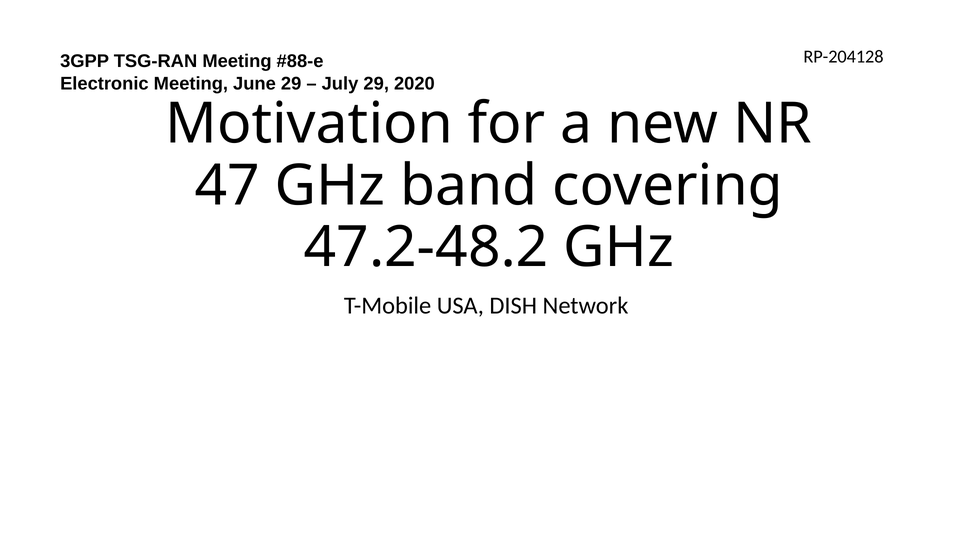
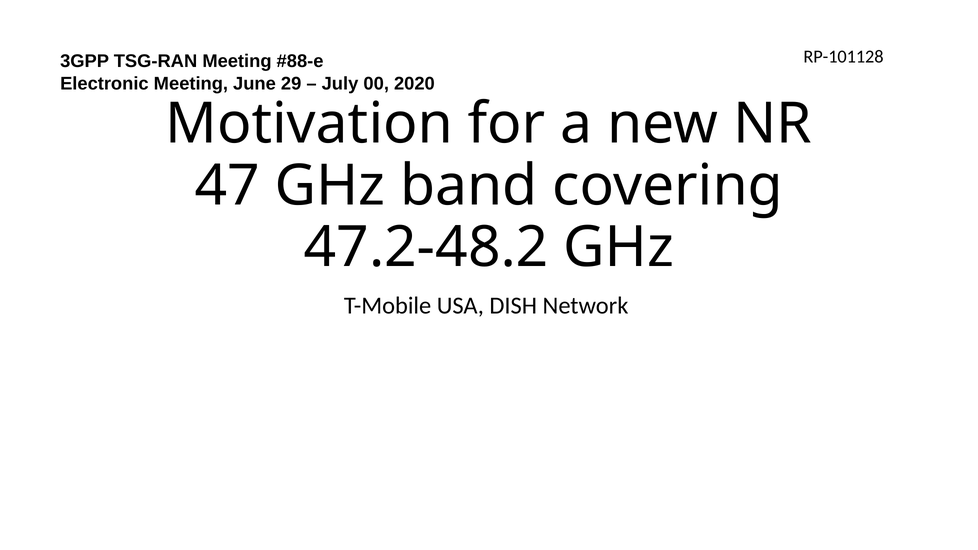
RP-204128: RP-204128 -> RP-101128 (844, 57)
July 29: 29 -> 00 (376, 83)
